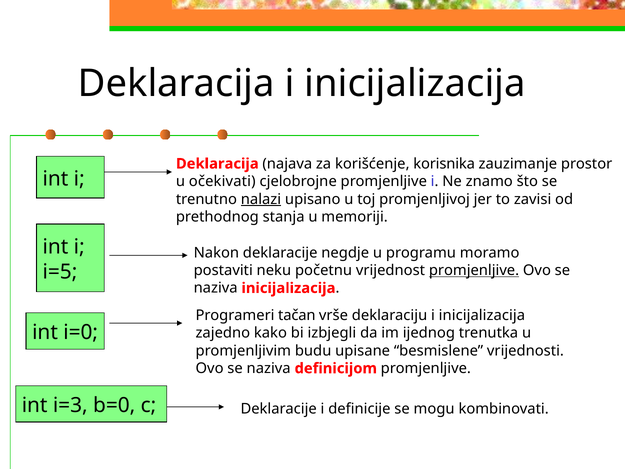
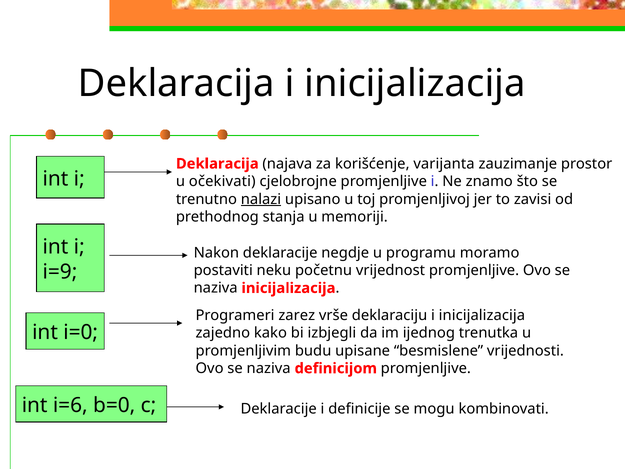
korisnika: korisnika -> varijanta (444, 164)
i=5: i=5 -> i=9 (60, 272)
promjenljive underline: present -> none (474, 270)
tačan: tačan -> zarez (297, 315)
i=3: i=3 -> i=6 (70, 405)
